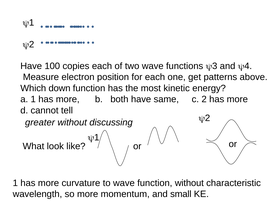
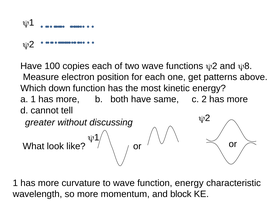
3: 3 -> 2 (215, 66)
4: 4 -> 8 (248, 66)
function without: without -> energy (189, 183)
small: small -> block (181, 195)
